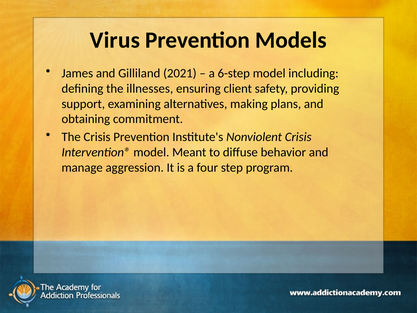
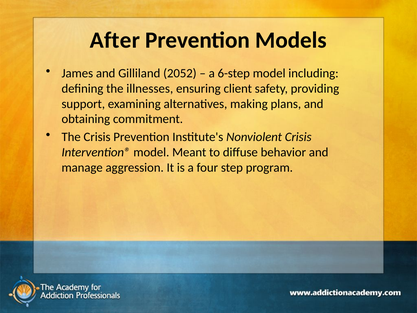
Virus: Virus -> After (115, 40)
2021: 2021 -> 2052 (180, 73)
